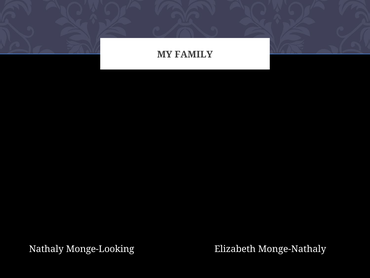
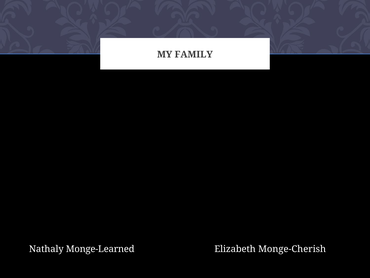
Monge-Looking: Monge-Looking -> Monge-Learned (100, 249)
Monge-Nathaly: Monge-Nathaly -> Monge-Cherish (292, 249)
